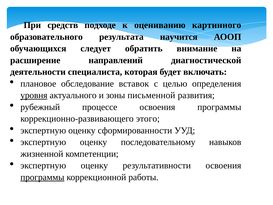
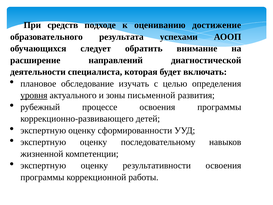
картинного: картинного -> достижение (217, 25)
научится: научится -> успехами (179, 37)
вставок: вставок -> изучать (134, 84)
этого: этого -> детей (148, 119)
программы underline: present -> none (42, 177)
